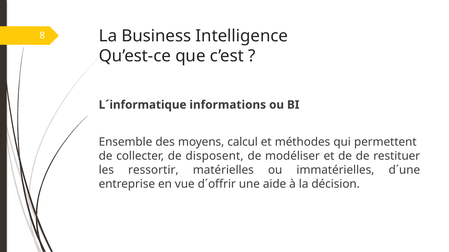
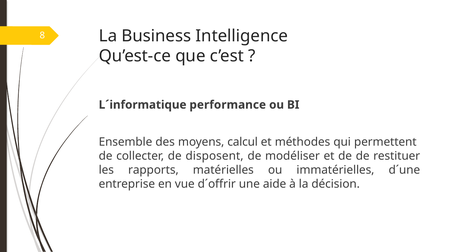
informations: informations -> performance (228, 105)
ressortir: ressortir -> rapports (153, 170)
